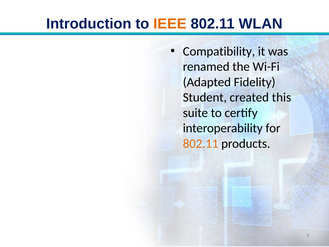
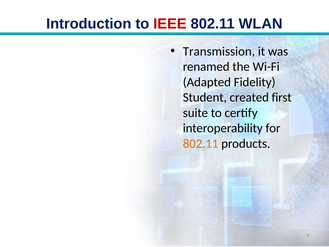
IEEE colour: orange -> red (170, 24)
Compatibility: Compatibility -> Transmission (219, 51)
this: this -> first (282, 97)
